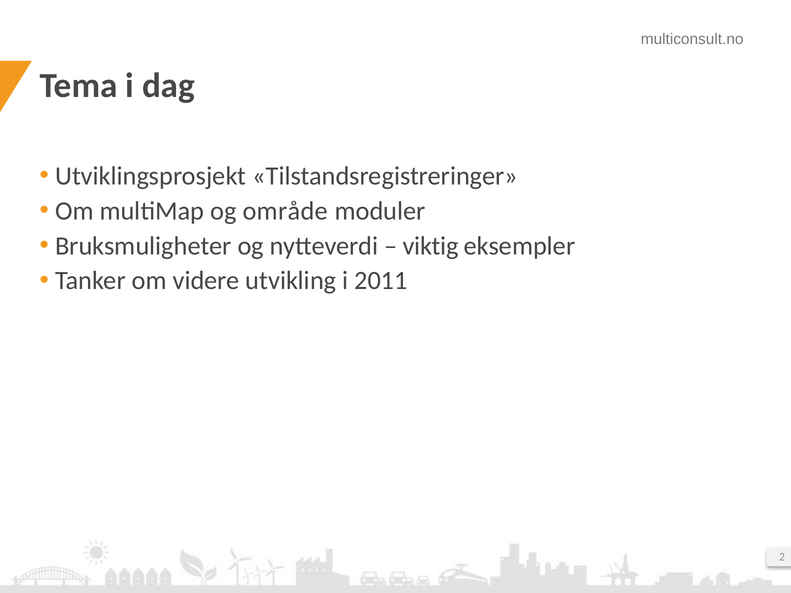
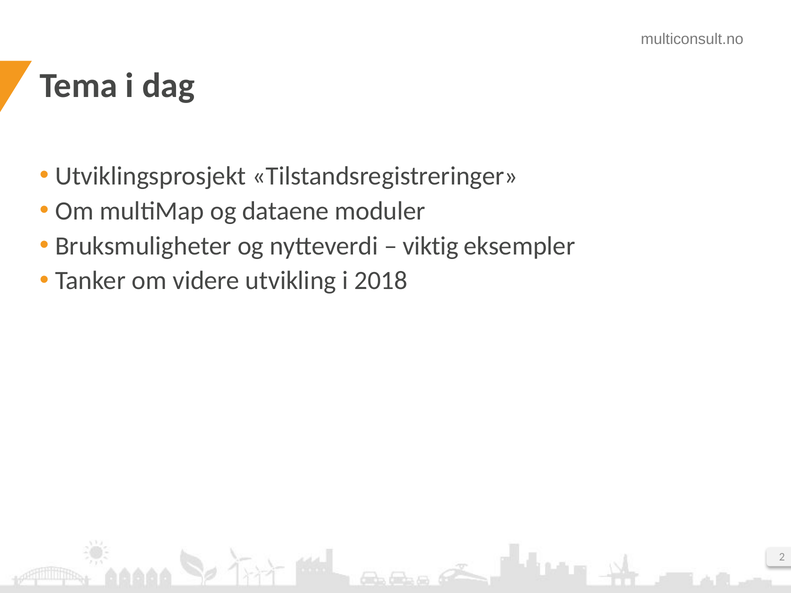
område: område -> dataene (286, 211)
2011: 2011 -> 2018 (381, 281)
